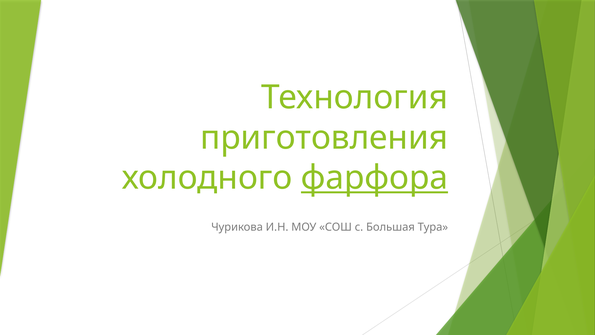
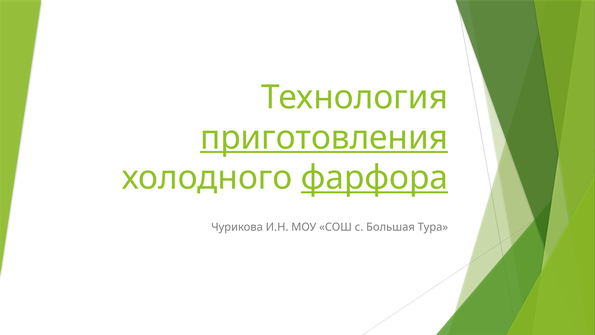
приготовления underline: none -> present (324, 138)
